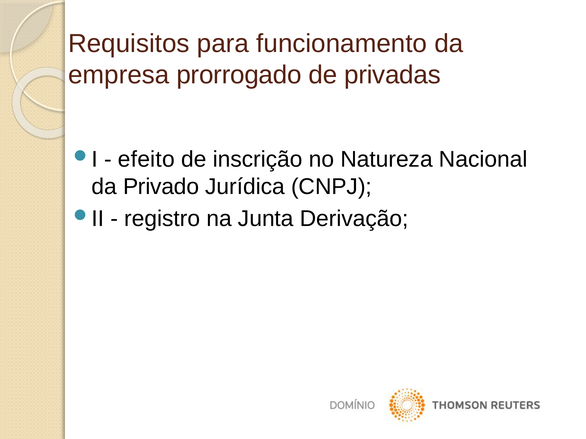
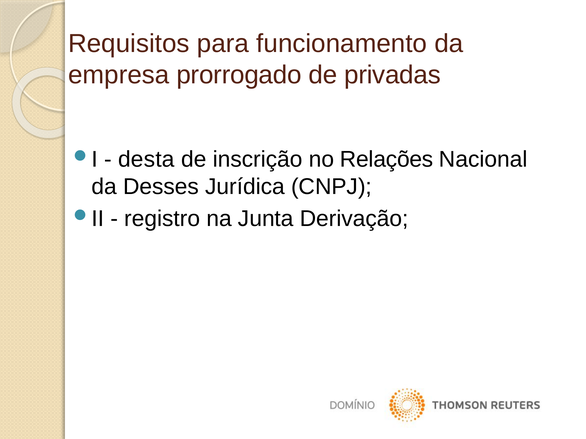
efeito: efeito -> desta (146, 159)
Natureza: Natureza -> Relações (387, 159)
Privado: Privado -> Desses (161, 187)
